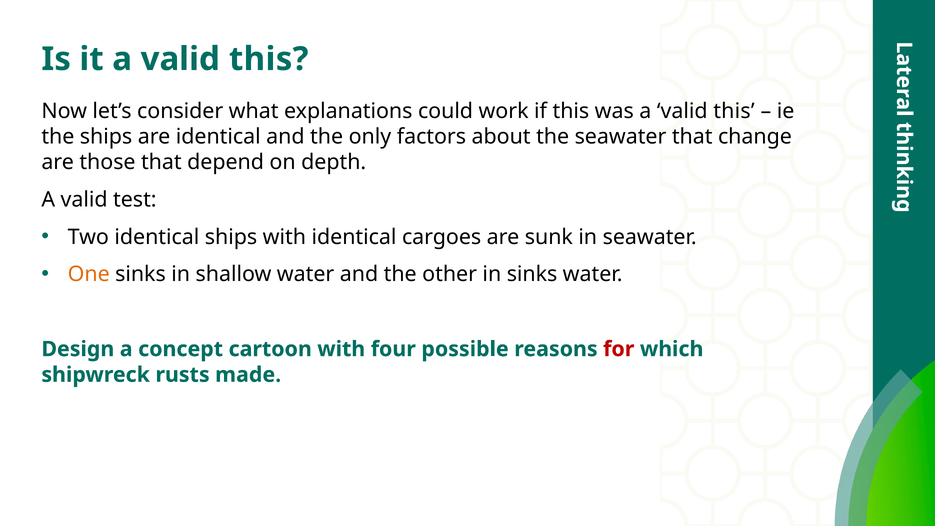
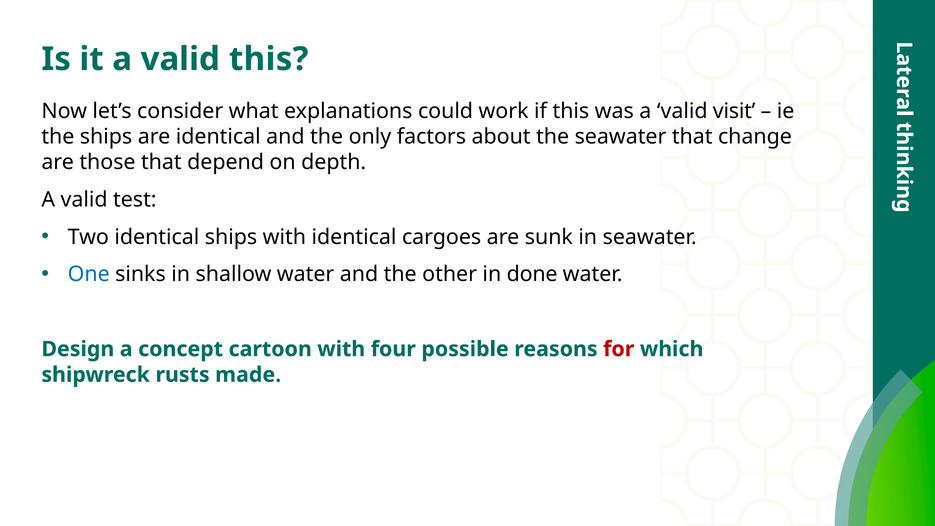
was a valid this: this -> visit (734, 111)
One colour: orange -> blue (89, 274)
in sinks: sinks -> done (532, 274)
